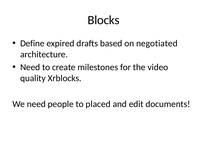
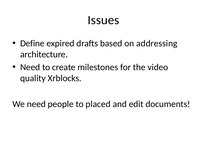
Blocks: Blocks -> Issues (103, 20)
negotiated: negotiated -> addressing (157, 43)
